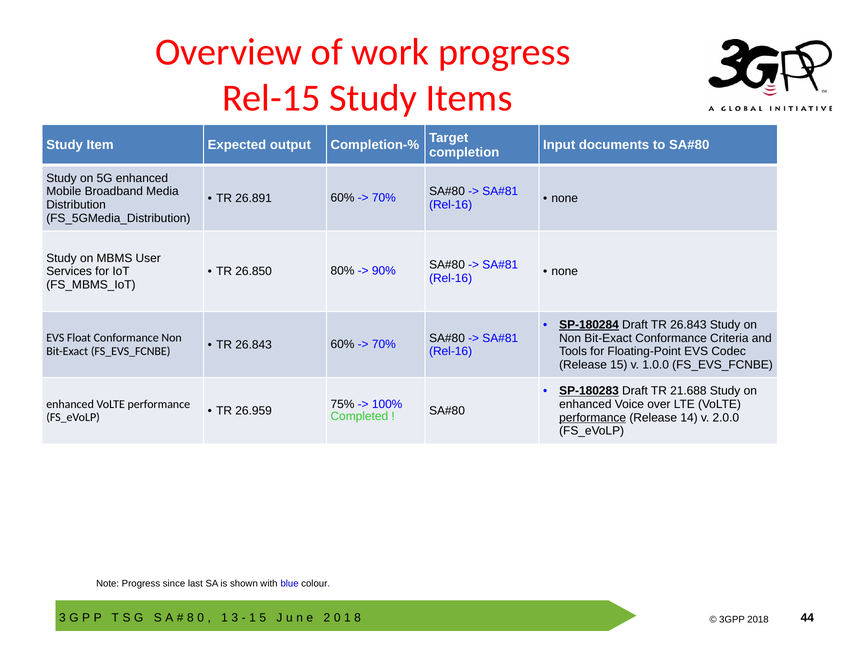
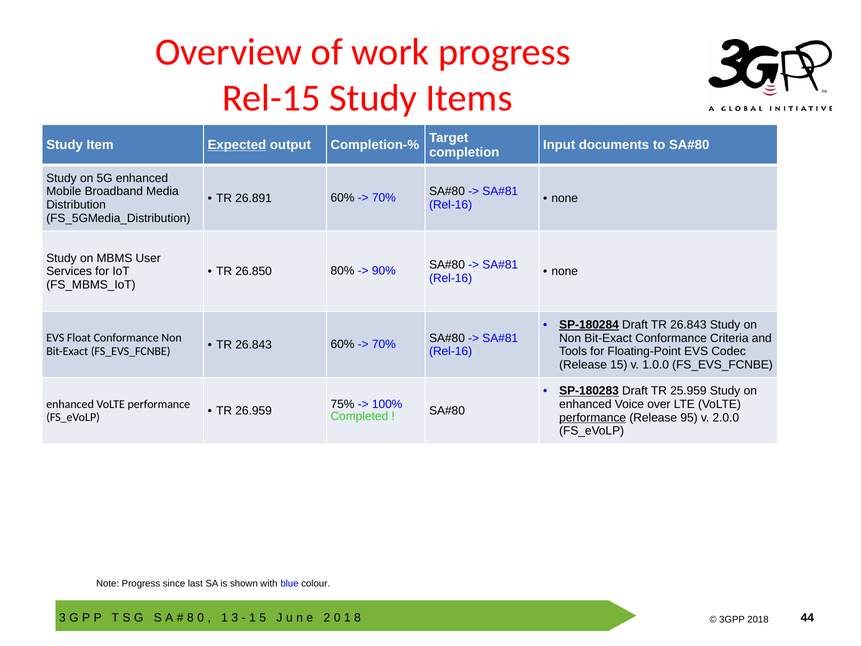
Expected underline: none -> present (237, 145)
21.688: 21.688 -> 25.959 (688, 391)
14: 14 -> 95 (689, 417)
